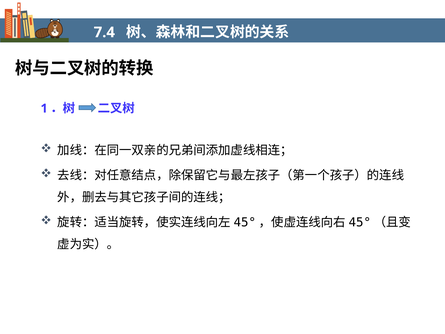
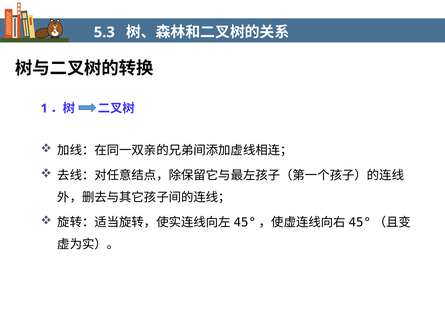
7.4: 7.4 -> 5.3 (104, 32)
